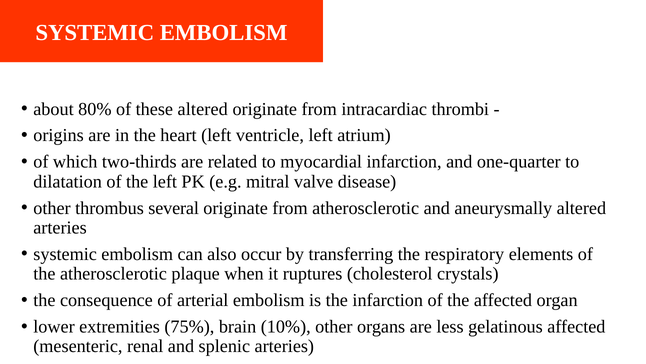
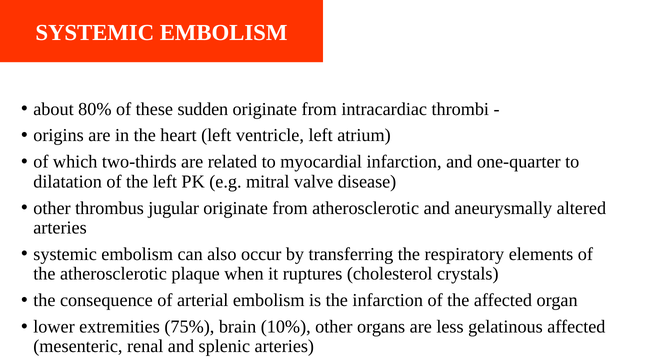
these altered: altered -> sudden (203, 109)
several: several -> jugular (174, 208)
